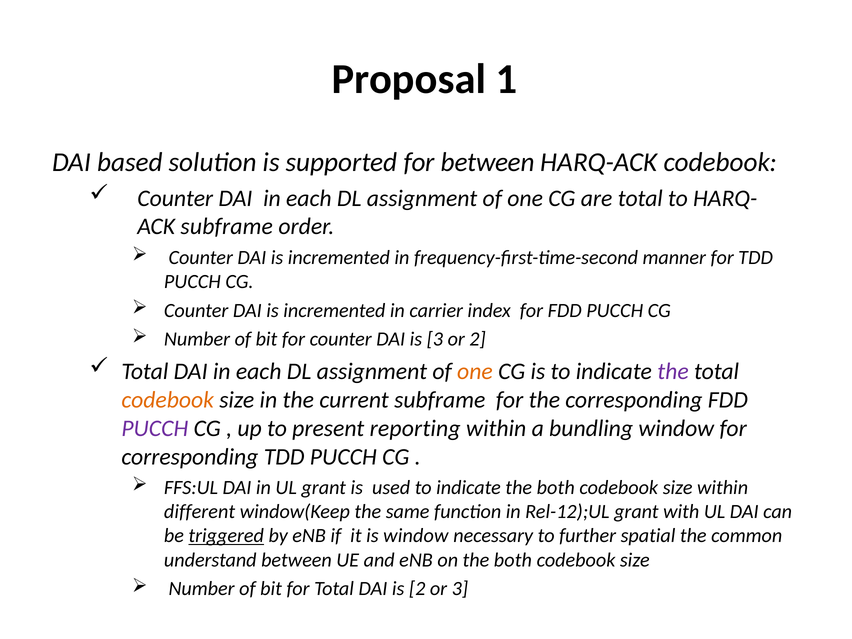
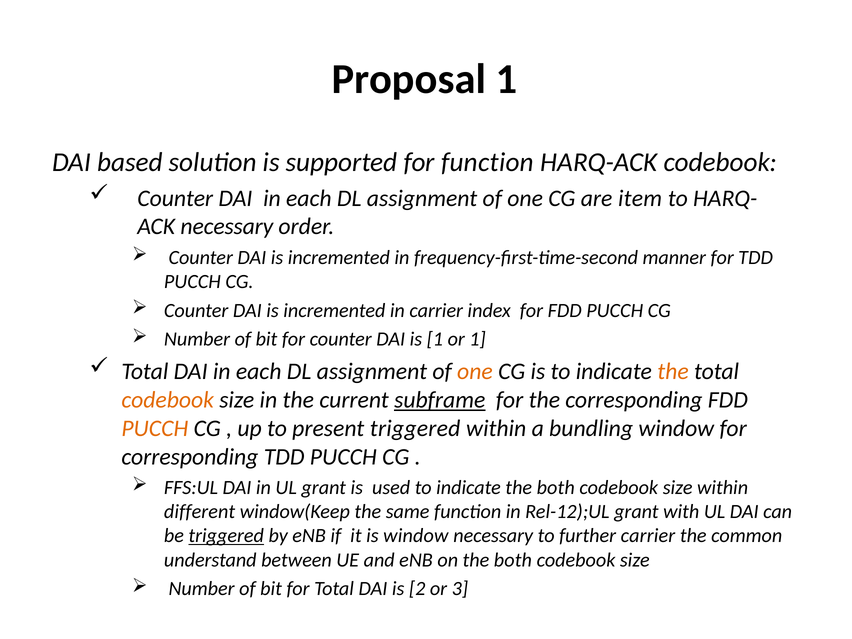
for between: between -> function (487, 162)
are total: total -> item (640, 198)
subframe: subframe -> necessary (227, 227)
is 3: 3 -> 1 (435, 339)
or 2: 2 -> 1 (478, 339)
the colour: purple -> orange (673, 371)
subframe underline: none -> present (440, 400)
PUCCH colour: purple -> orange (155, 428)
present reporting: reporting -> triggered (415, 428)
further spatial: spatial -> carrier (648, 536)
